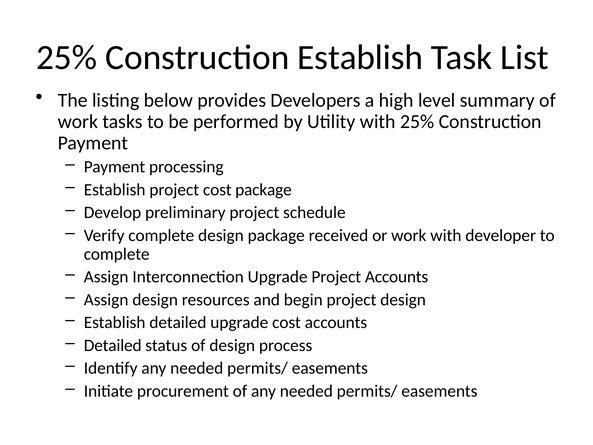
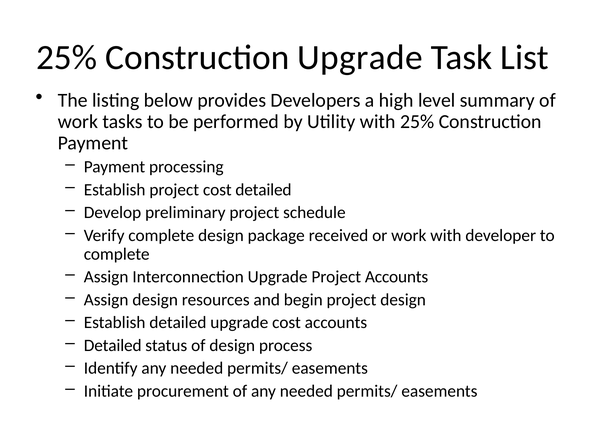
Construction Establish: Establish -> Upgrade (360, 57)
cost package: package -> detailed (263, 190)
